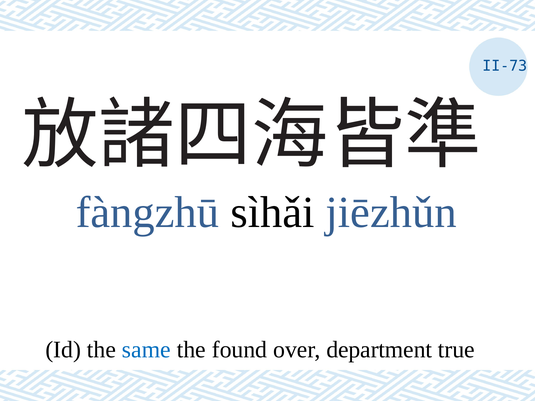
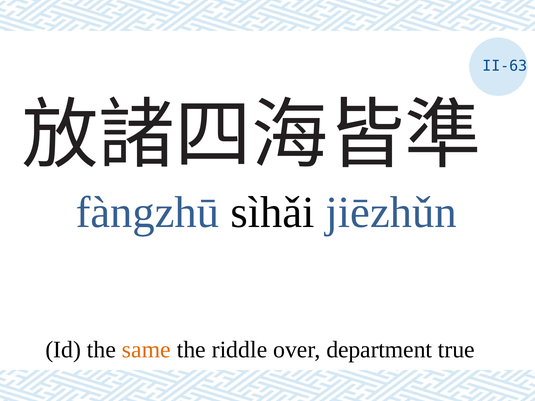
II-73: II-73 -> II-63 (505, 66)
same colour: blue -> orange (146, 350)
found: found -> riddle (239, 350)
